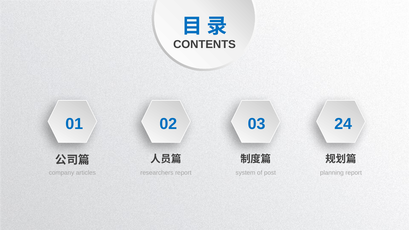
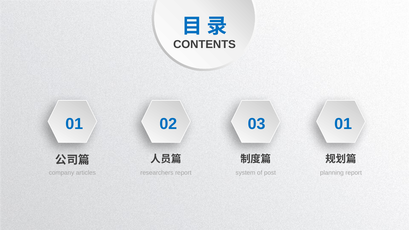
24: 24 -> 01 (343, 124)
